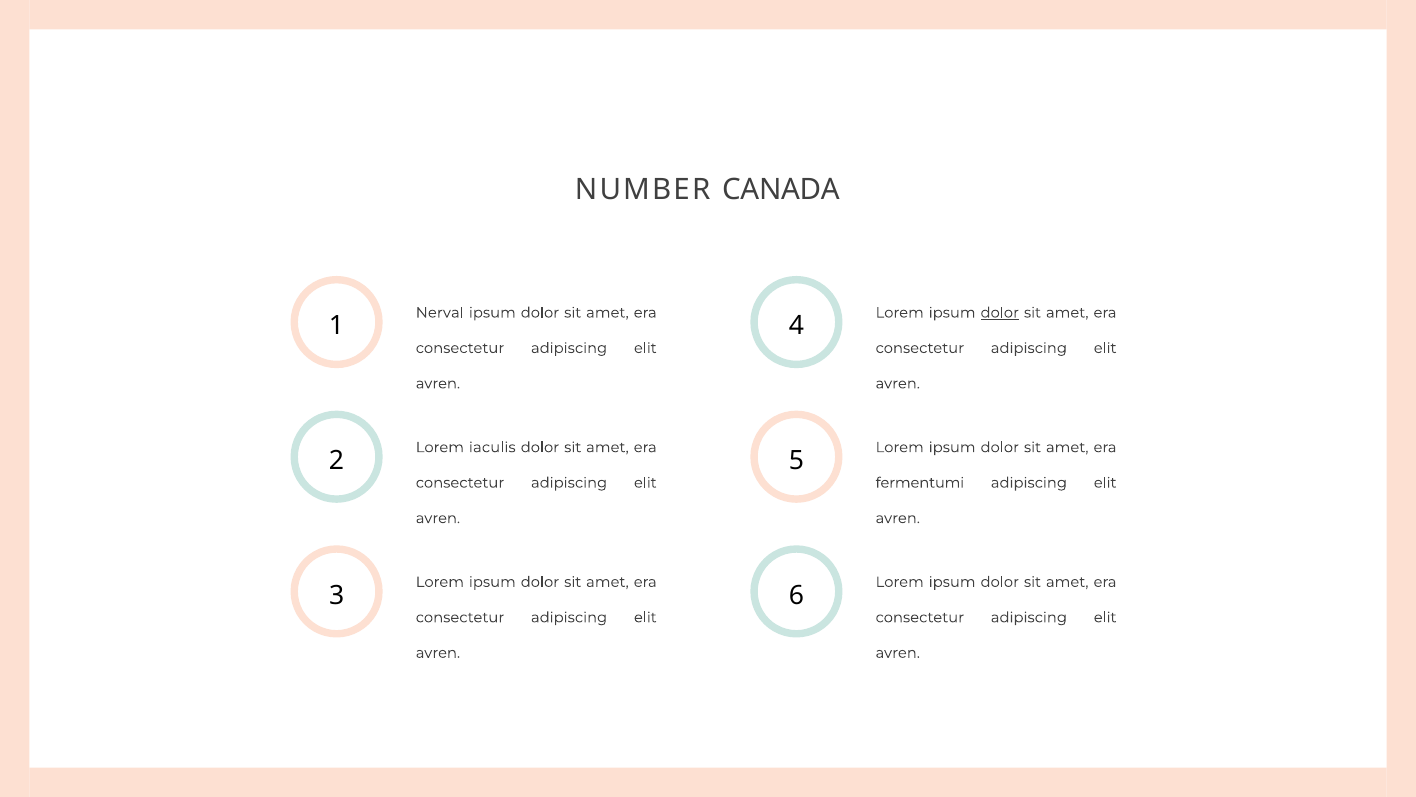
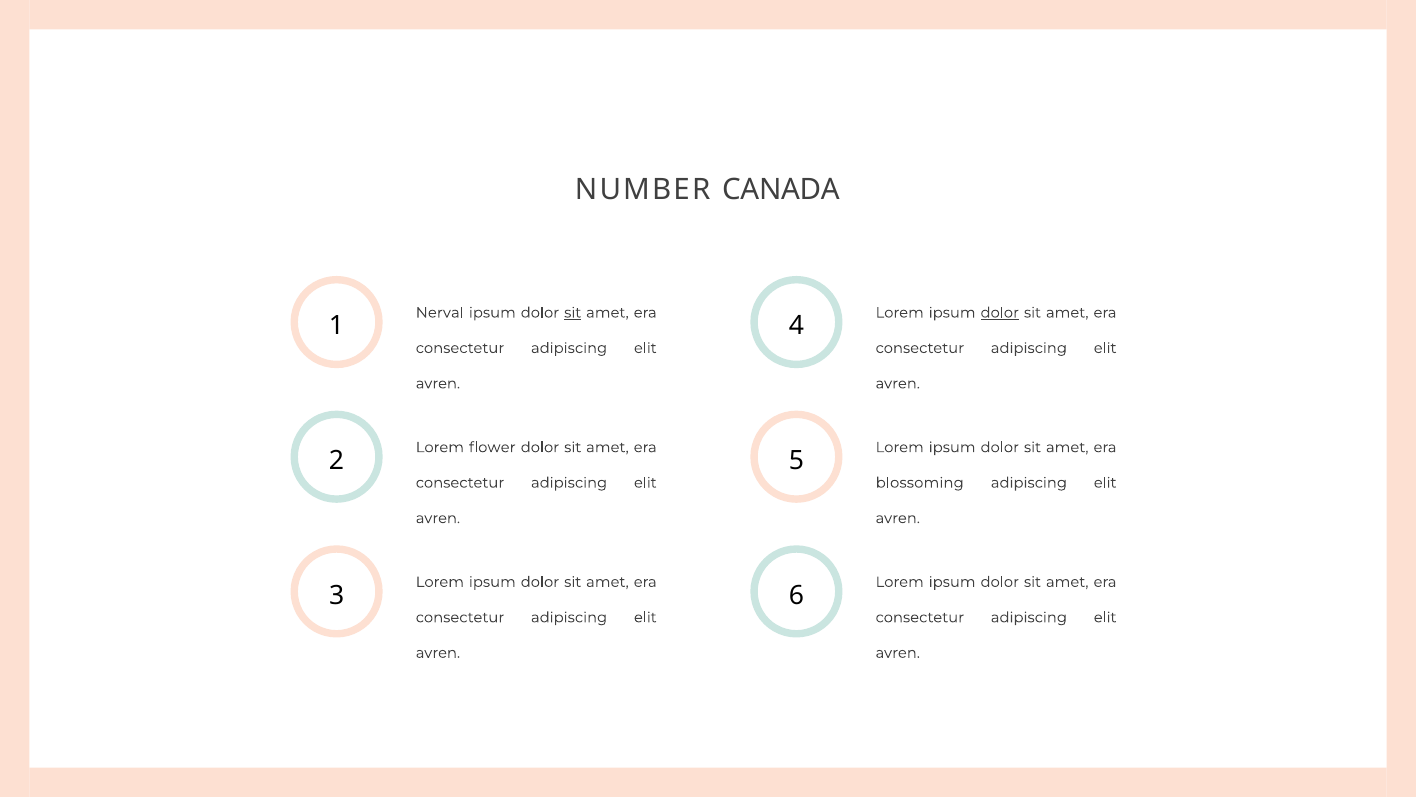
sit underline: none -> present (573, 312)
iaculis: iaculis -> flower (492, 447)
fermentumi: fermentumi -> blossoming (920, 482)
